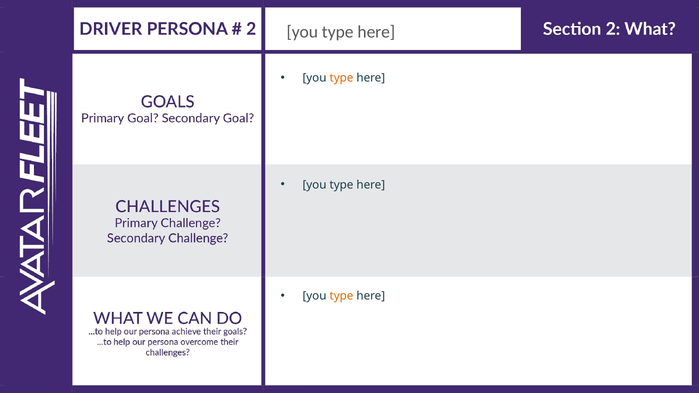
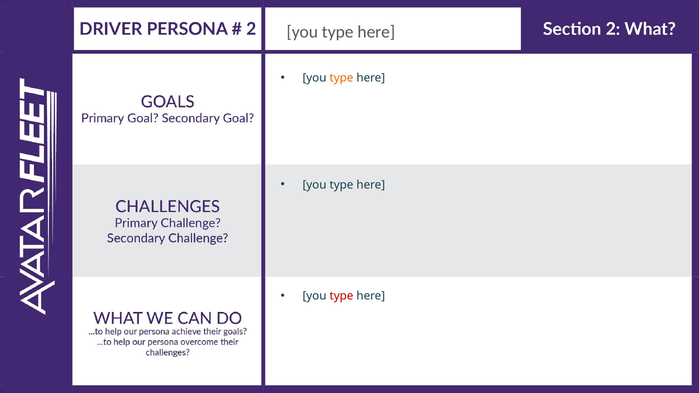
type colour: orange -> red (341, 296)
